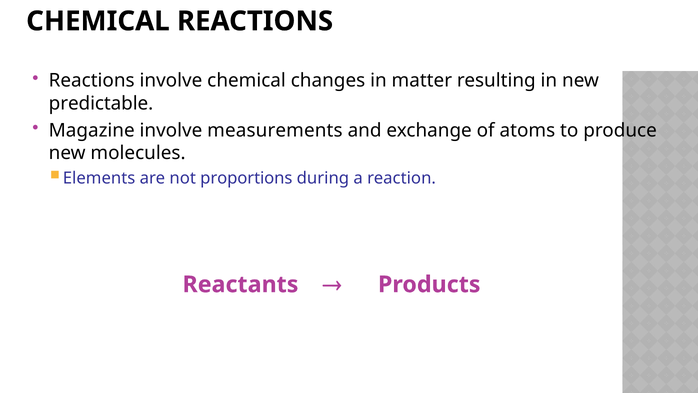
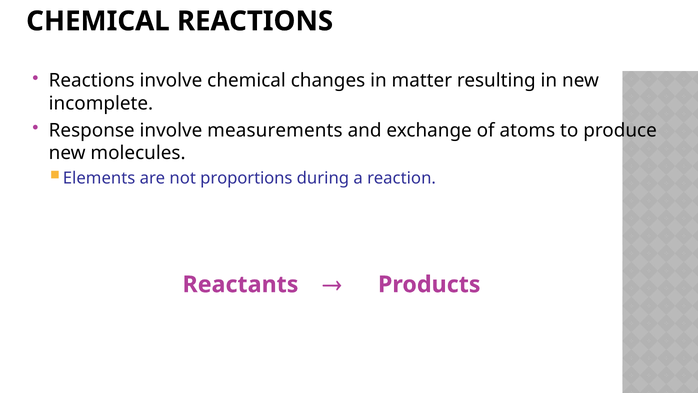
predictable: predictable -> incomplete (101, 103)
Magazine: Magazine -> Response (92, 130)
